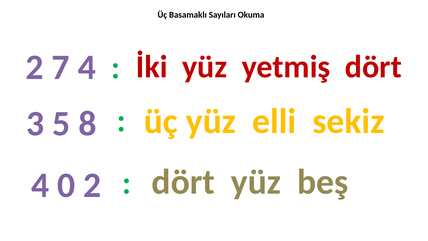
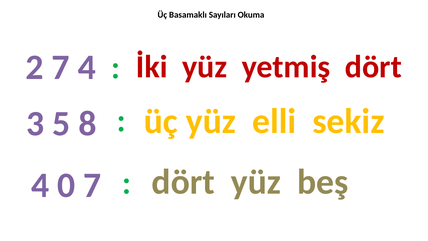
0 2: 2 -> 7 (92, 185)
